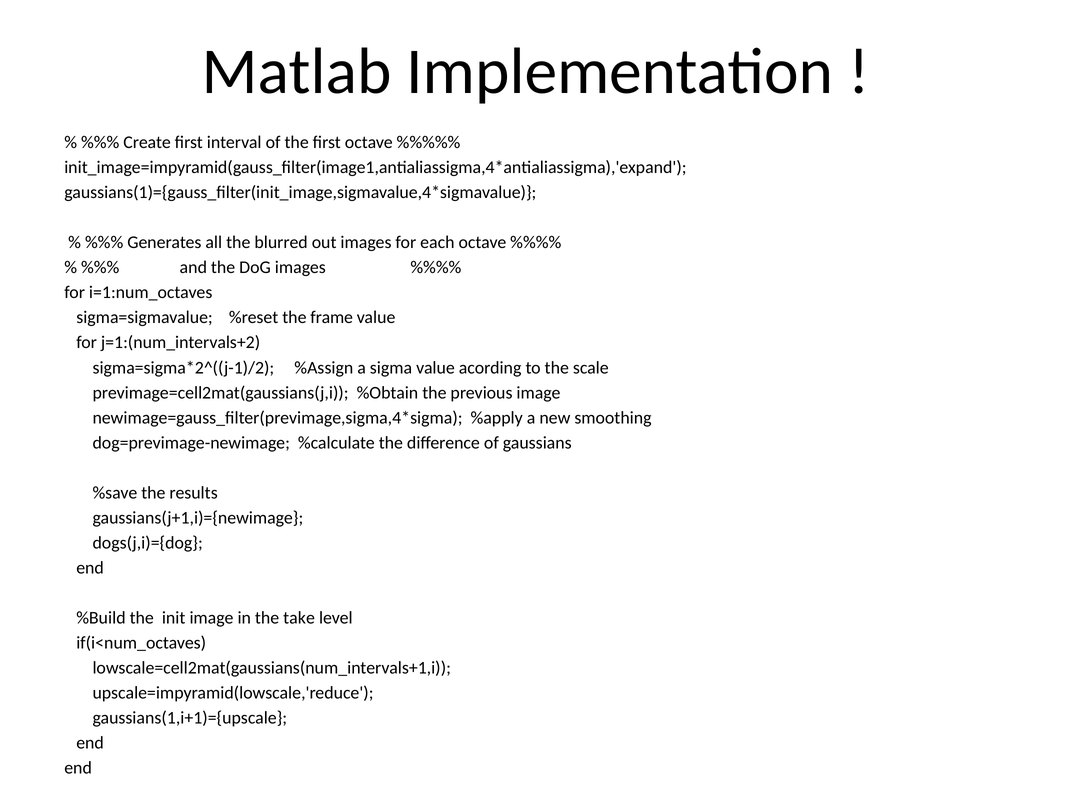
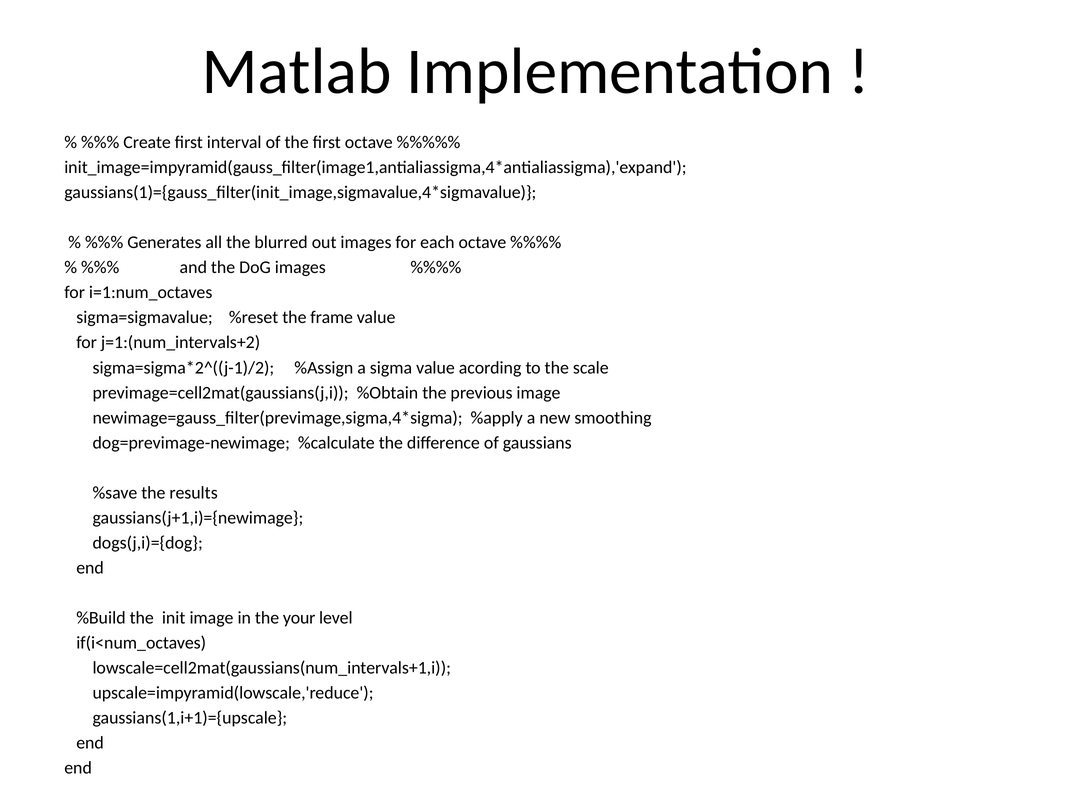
take: take -> your (299, 618)
